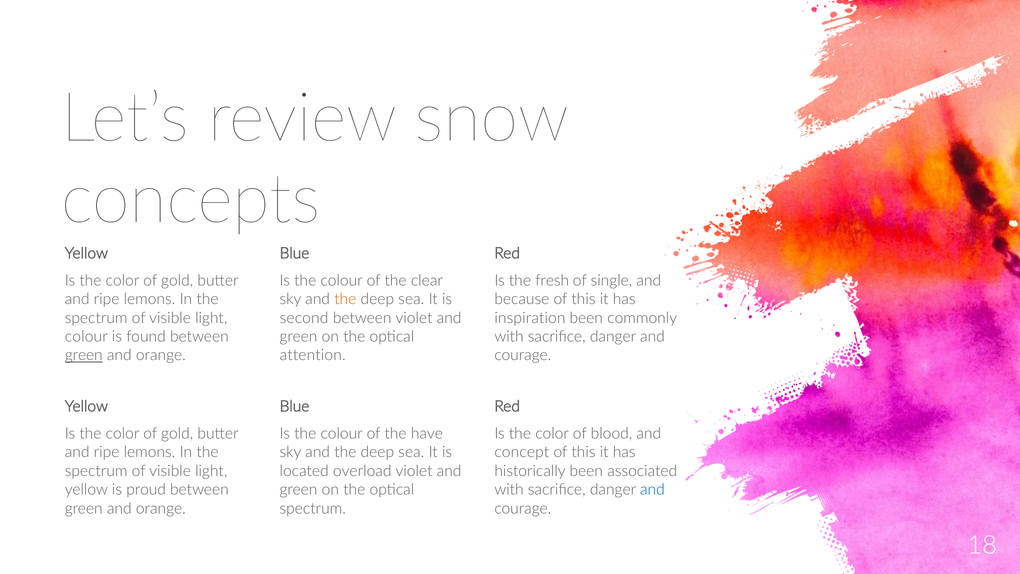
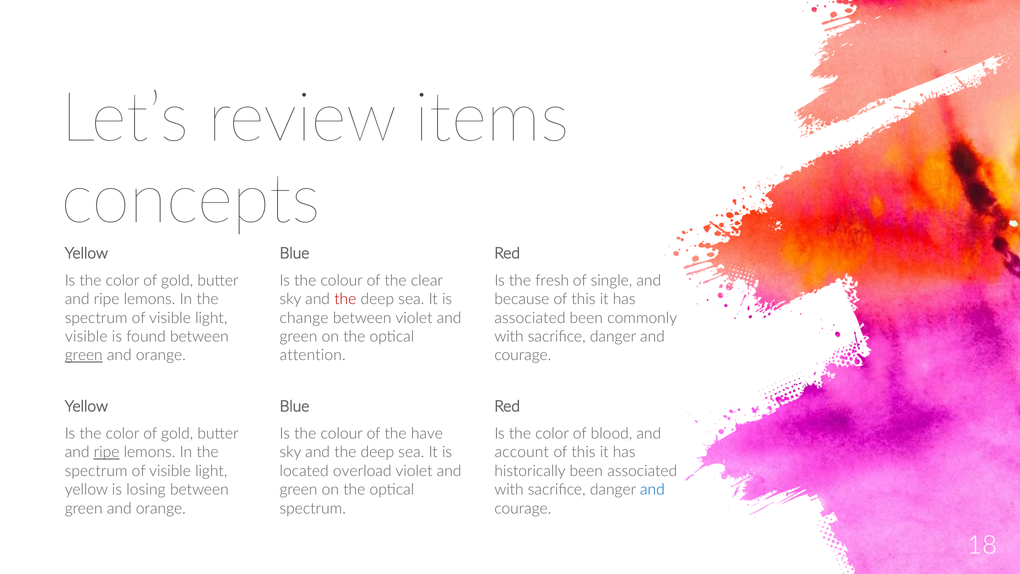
snow: snow -> items (492, 118)
the colour: orange -> red (345, 299)
second: second -> change (304, 318)
inspiration: inspiration -> associated (530, 318)
colour: colour -> visible (86, 336)
ripe underline: none -> present (107, 452)
concept: concept -> account (522, 452)
proud: proud -> losing (146, 489)
